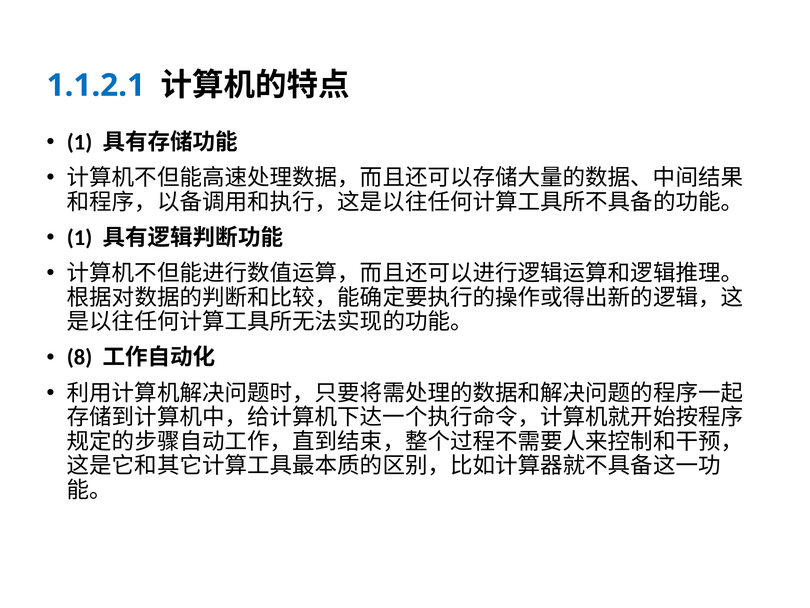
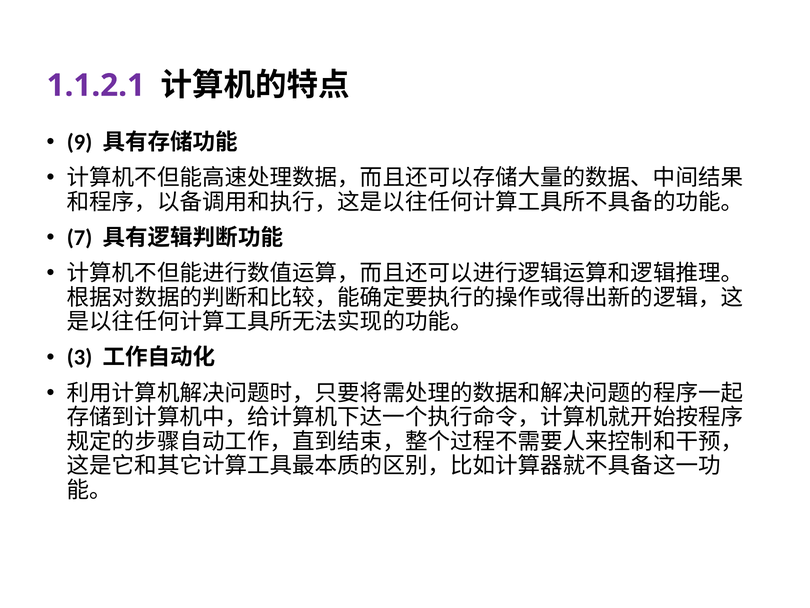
1.1.2.1 colour: blue -> purple (96, 85)
1: 1 -> 9 (80, 142)
1: 1 -> 7 (80, 237)
8: 8 -> 3 (80, 357)
